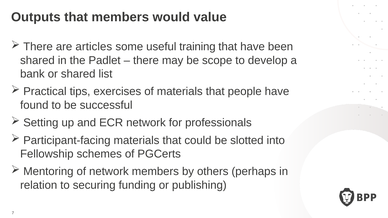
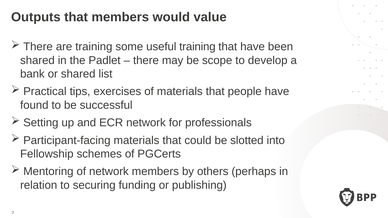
are articles: articles -> training (94, 47)
